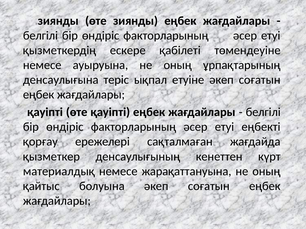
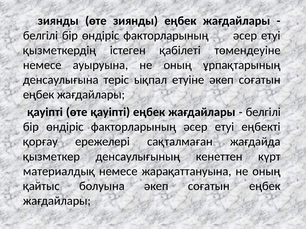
ескере: ескере -> істеген (128, 51)
